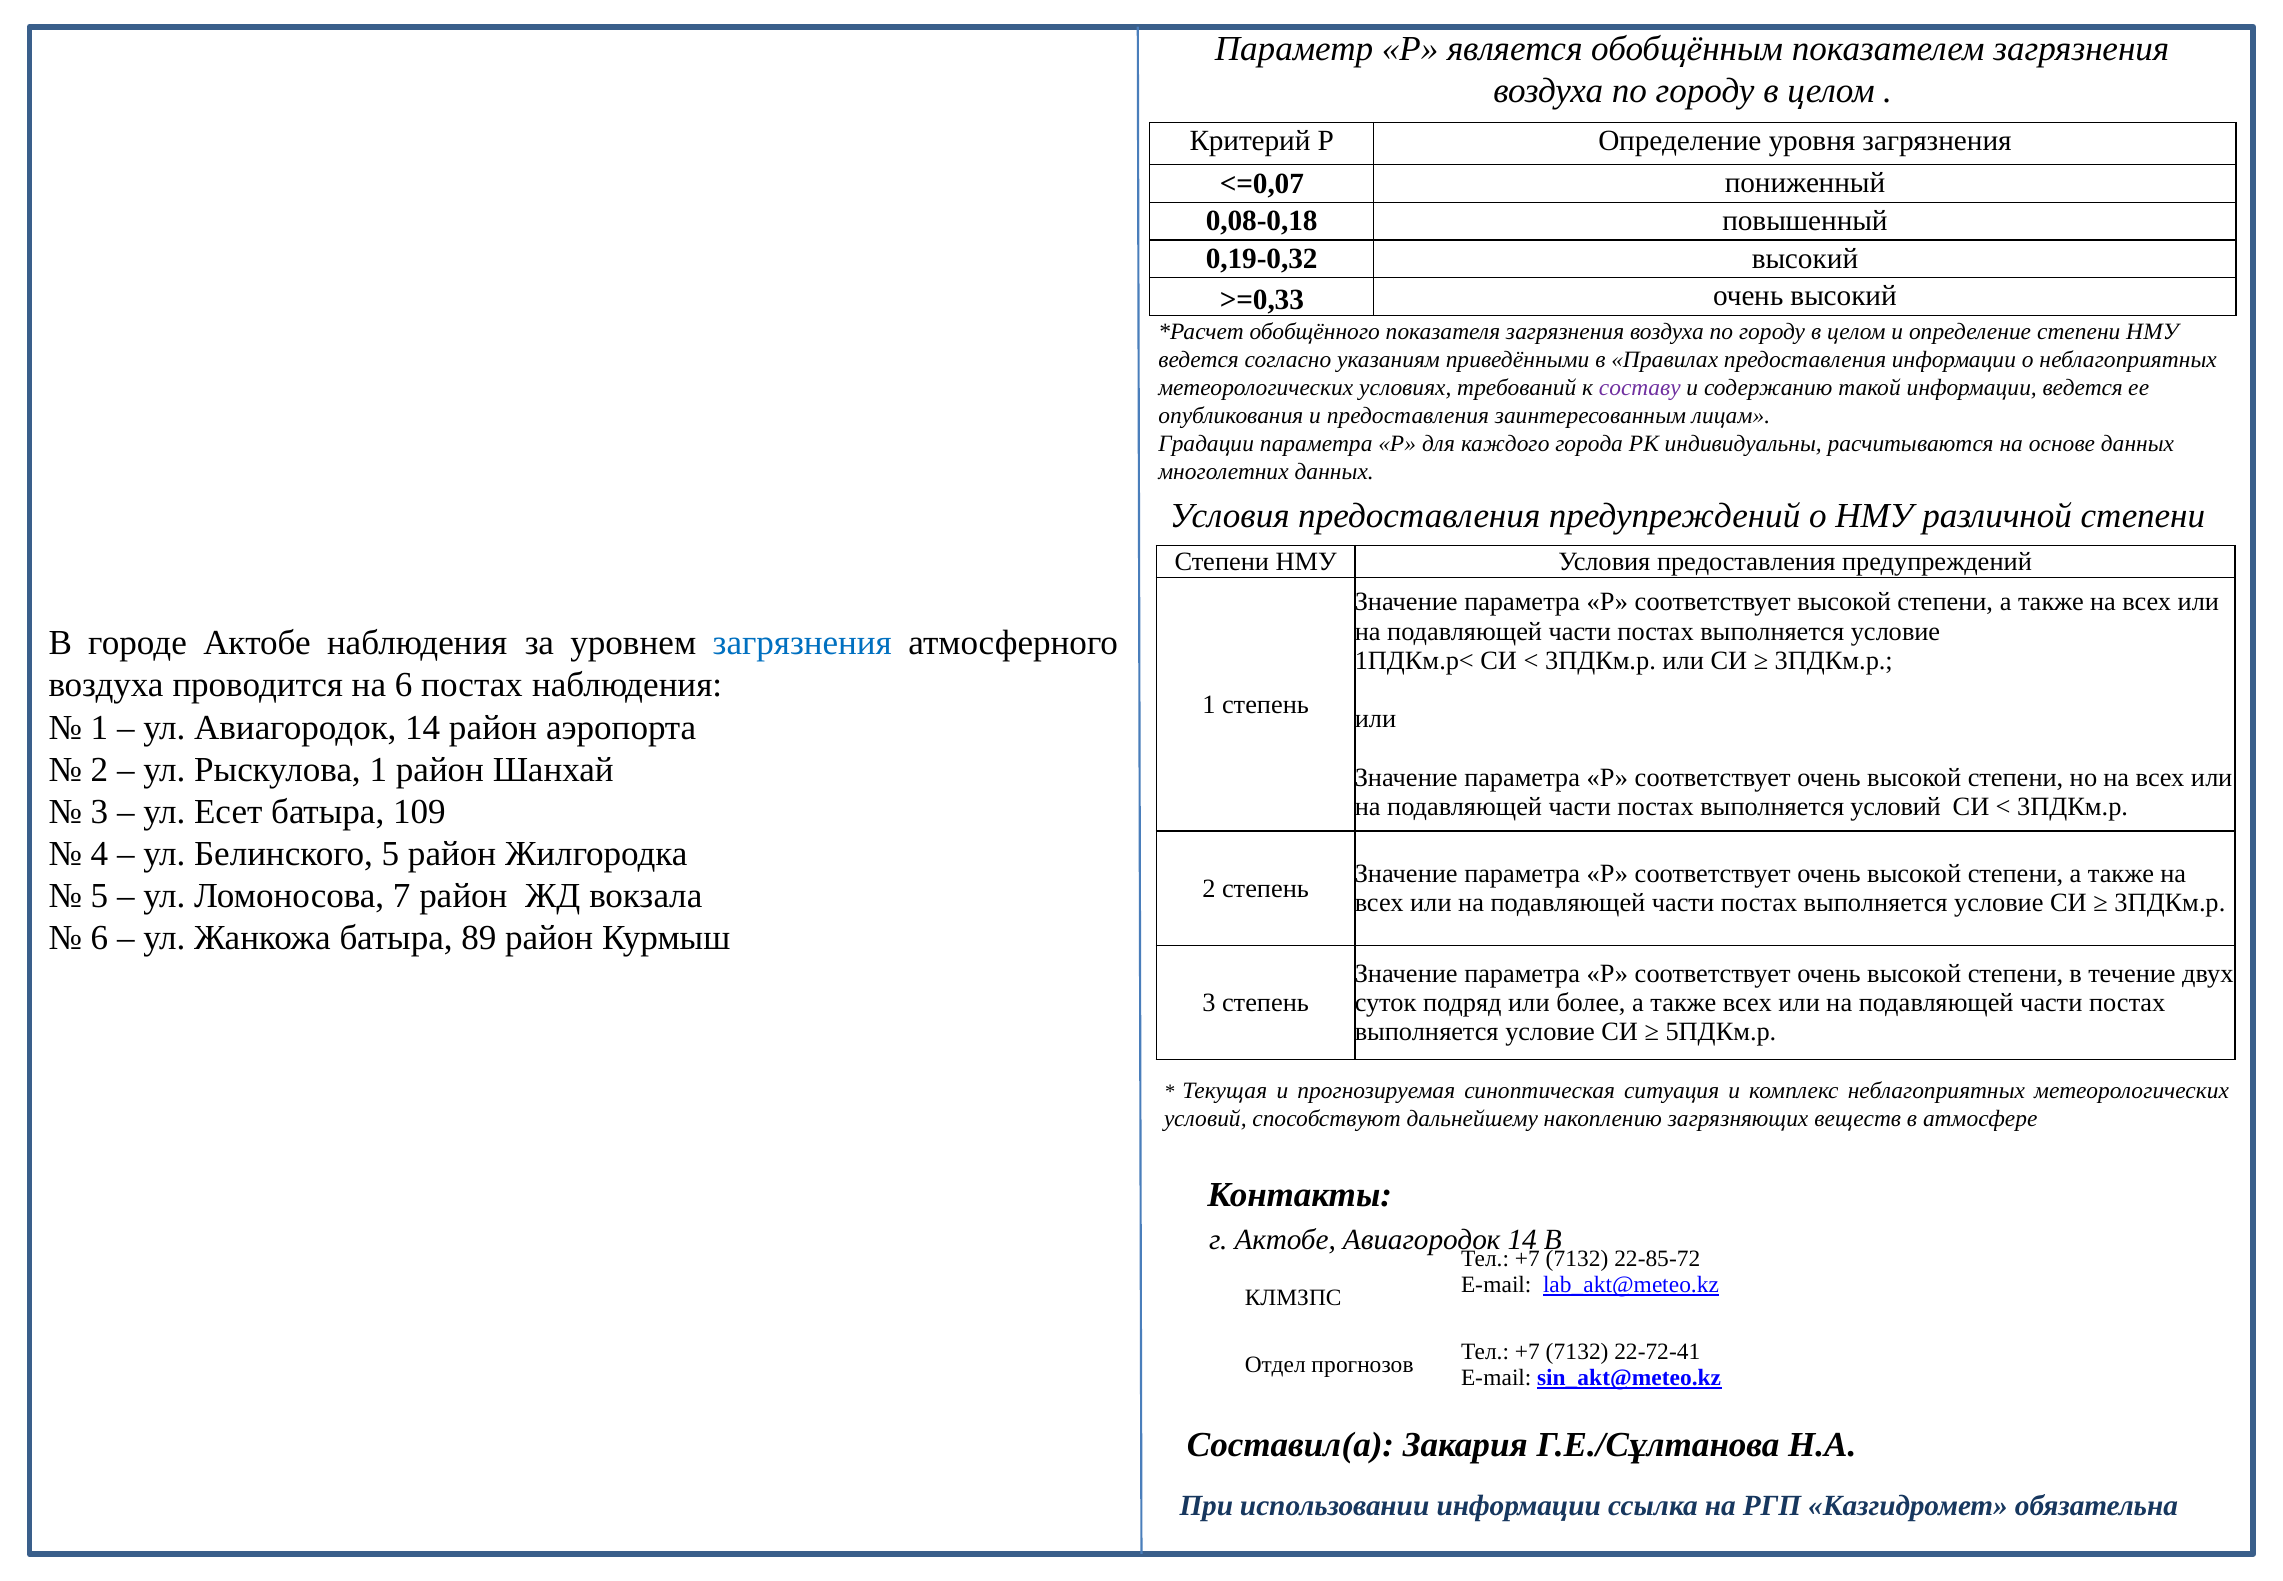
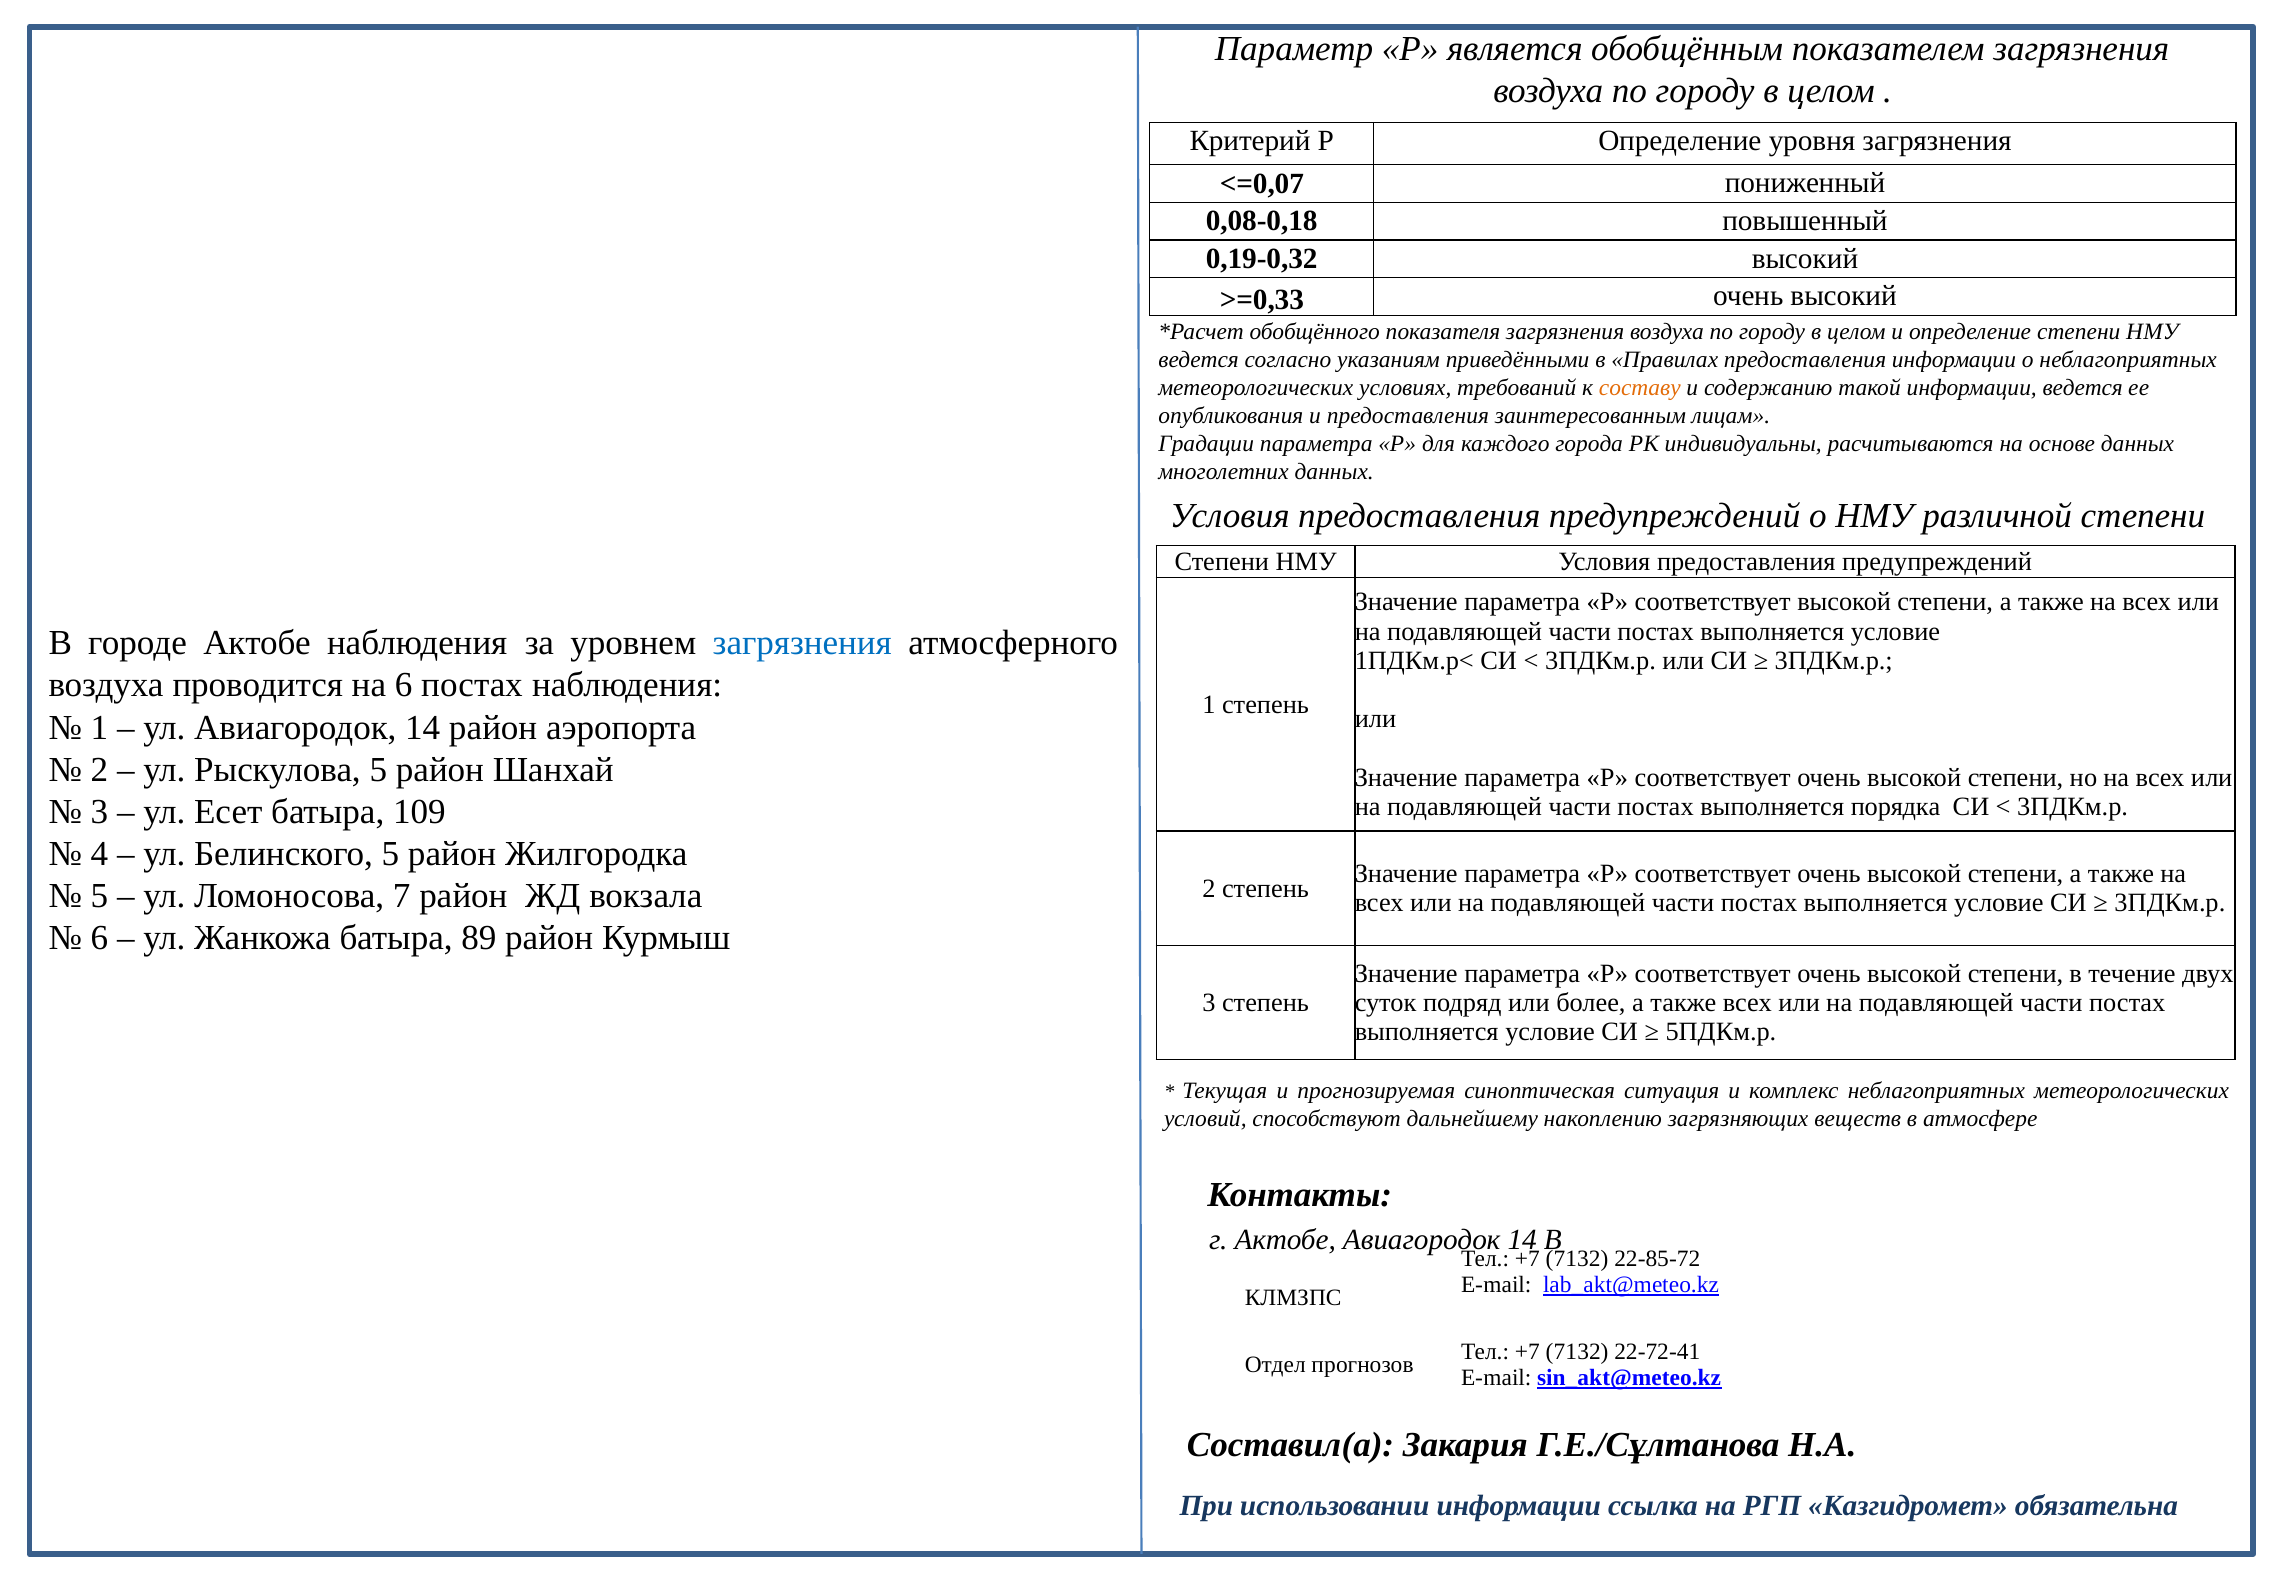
составу colour: purple -> orange (1640, 387)
Рыскулова 1: 1 -> 5 (378, 769)
выполняется условий: условий -> порядка (1896, 806)
